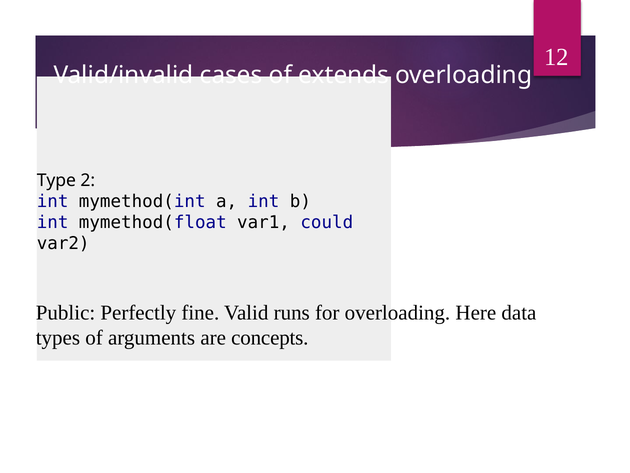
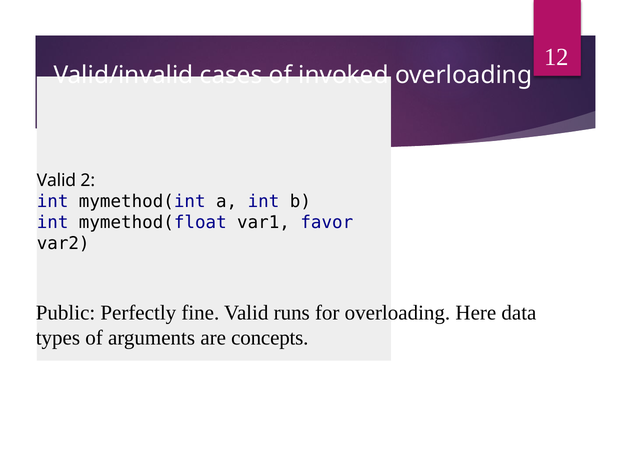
extends: extends -> invoked (344, 75)
Type: Type -> Valid (56, 180)
could: could -> favor (327, 222)
